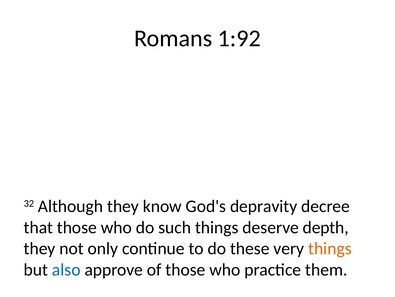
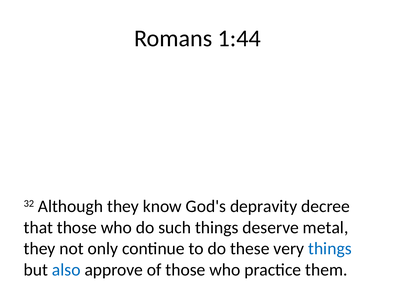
1:92: 1:92 -> 1:44 (239, 38)
depth: depth -> metal (326, 227)
things colour: orange -> blue (330, 248)
